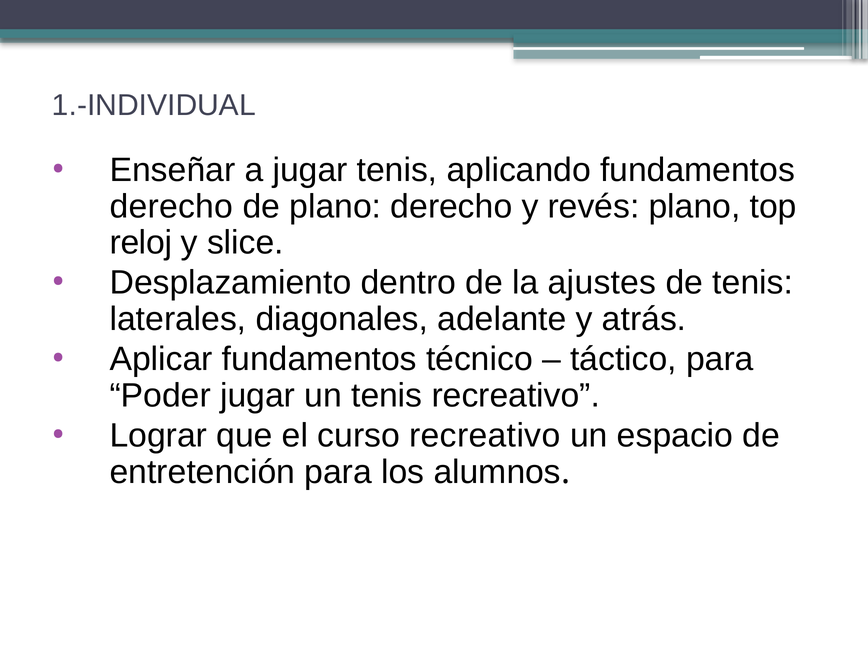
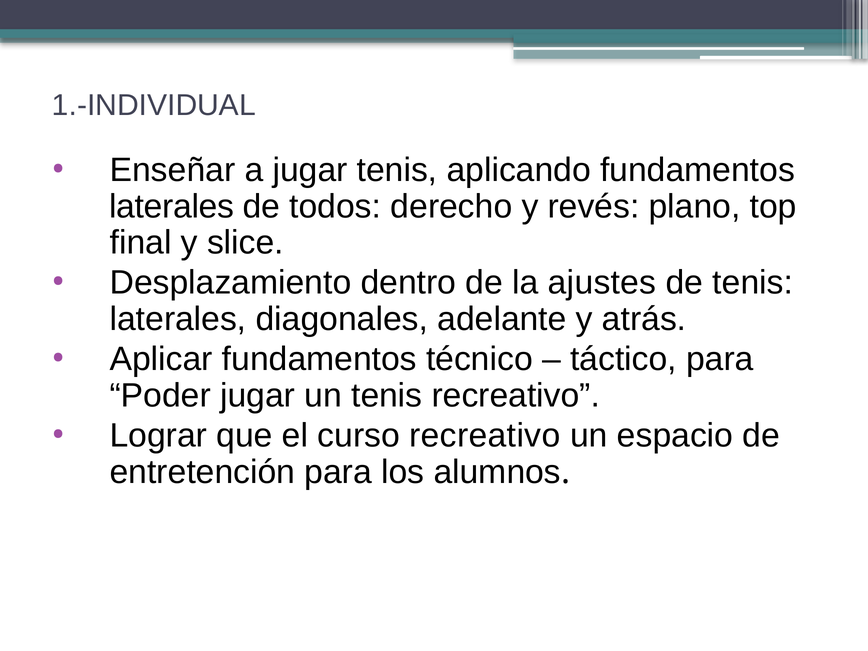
derecho: derecho -> laterales (172, 206)
de plano: plano -> todos (335, 206)
reloj: reloj -> final (141, 243)
